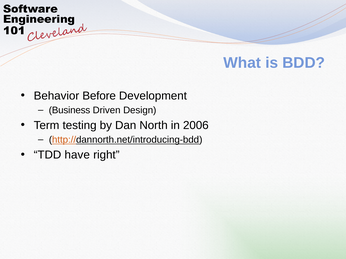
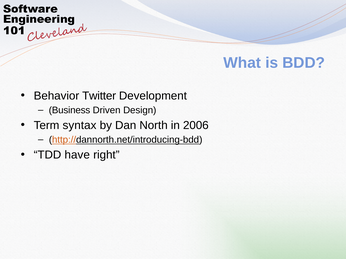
Before: Before -> Twitter (99, 96)
testing: testing -> syntax (80, 126)
